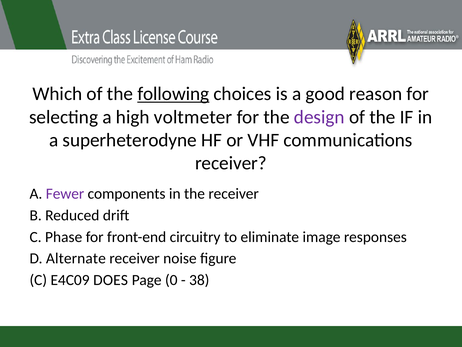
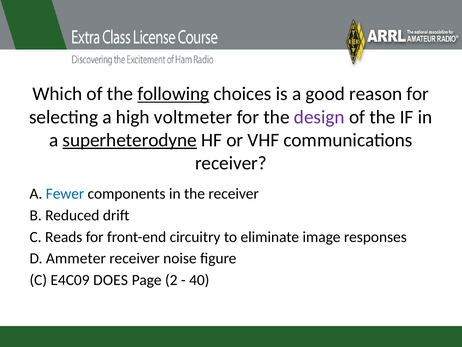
superheterodyne underline: none -> present (130, 140)
Fewer colour: purple -> blue (65, 194)
Phase: Phase -> Reads (64, 237)
Alternate: Alternate -> Ammeter (76, 258)
0: 0 -> 2 (171, 280)
38: 38 -> 40 (199, 280)
